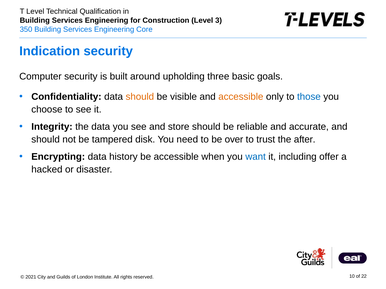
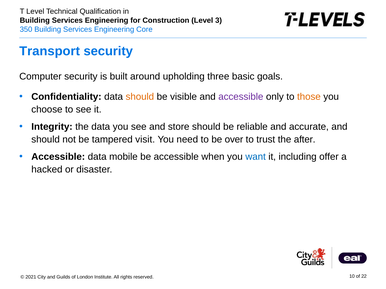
Indication: Indication -> Transport (50, 51)
accessible colour: orange -> purple (241, 97)
those colour: blue -> orange (309, 97)
disk: disk -> visit (145, 140)
Encrypting: Encrypting -> Accessible (58, 157)
history: history -> mobile (123, 157)
